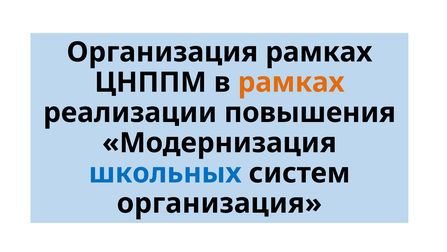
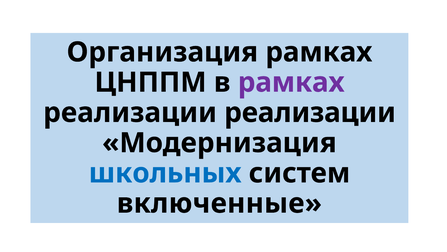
рамках colour: orange -> purple (291, 82)
реализации повышения: повышения -> реализации (310, 112)
организация: организация -> включенные (219, 203)
